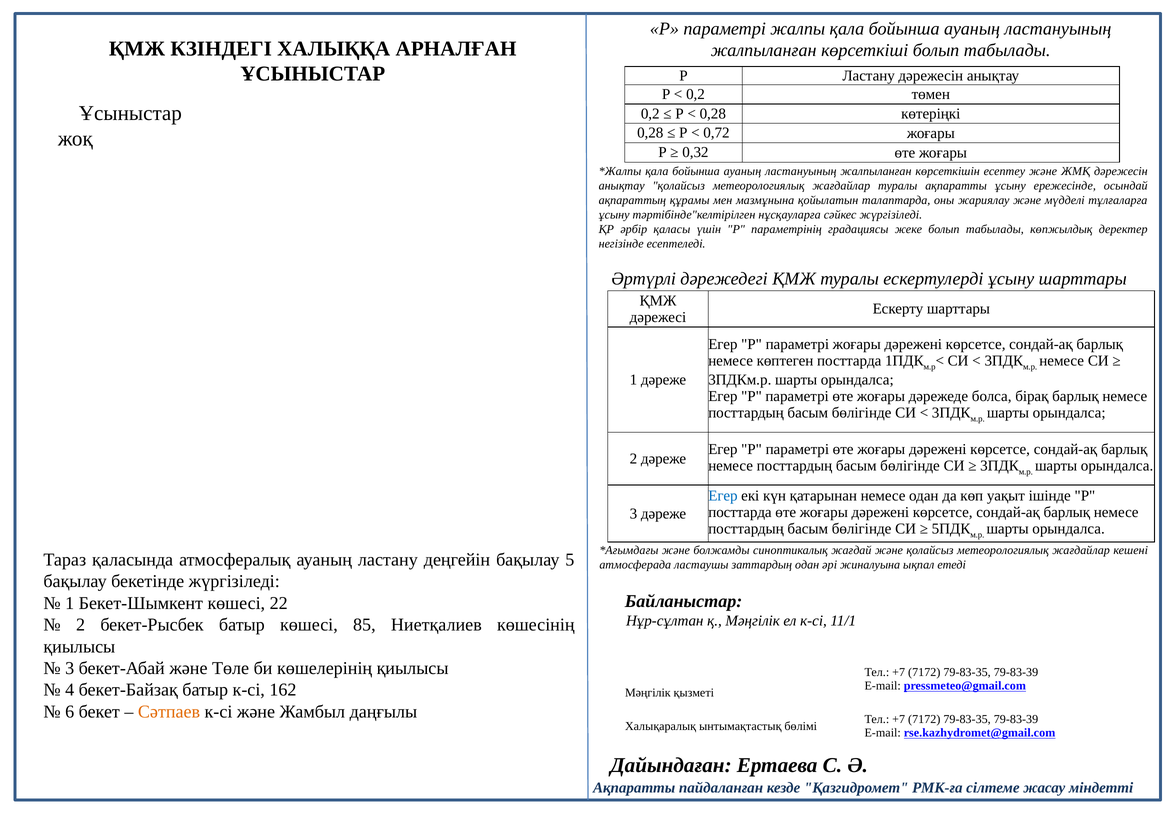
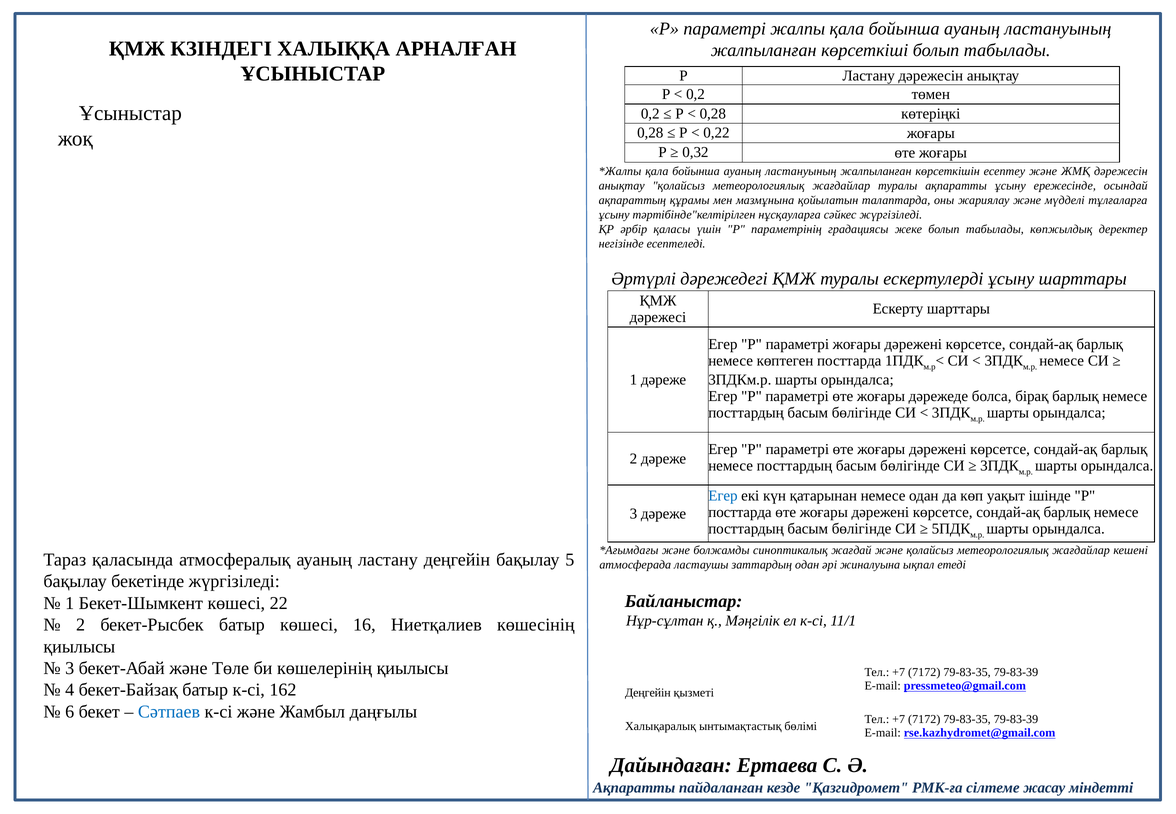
0,72: 0,72 -> 0,22 (716, 133)
85: 85 -> 16 (364, 625)
Мәңгілік: Мәңгілік -> Деңгейін (648, 693)
Сәтпаев colour: orange -> blue (169, 712)
